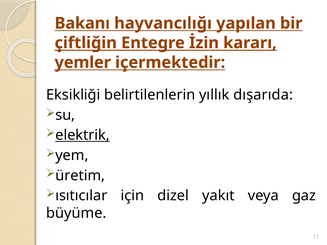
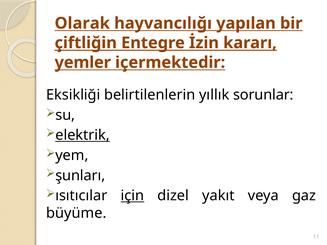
Bakanı: Bakanı -> Olarak (82, 23)
dışarıda: dışarıda -> sorunlar (263, 95)
üretim: üretim -> şunları (80, 176)
için underline: none -> present (132, 196)
